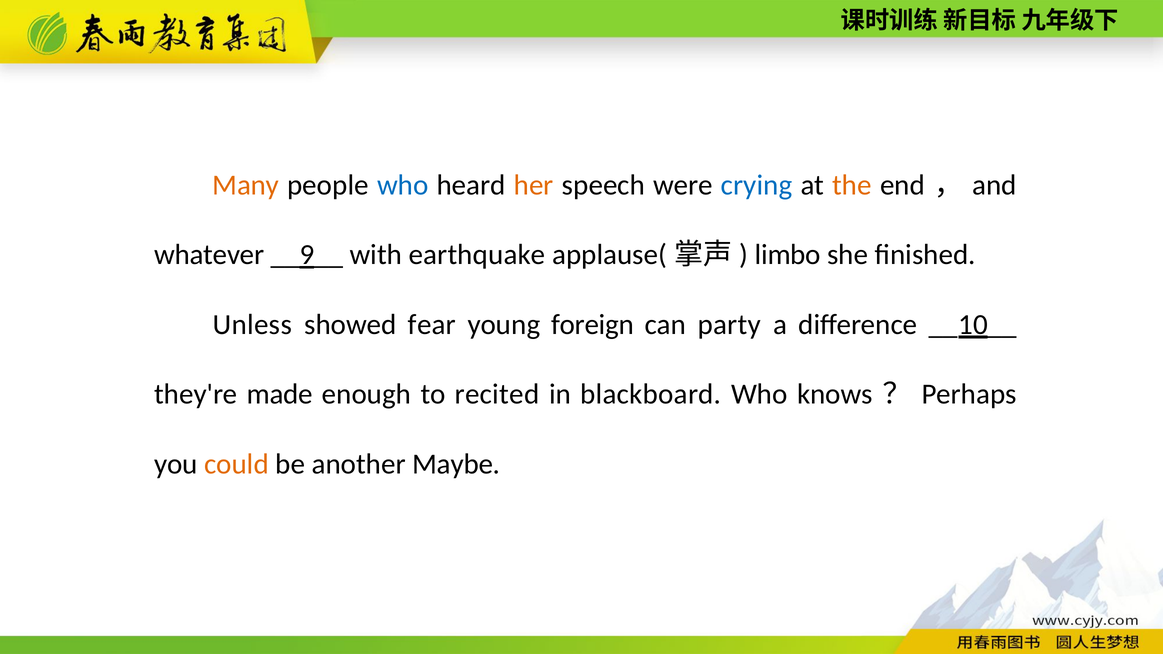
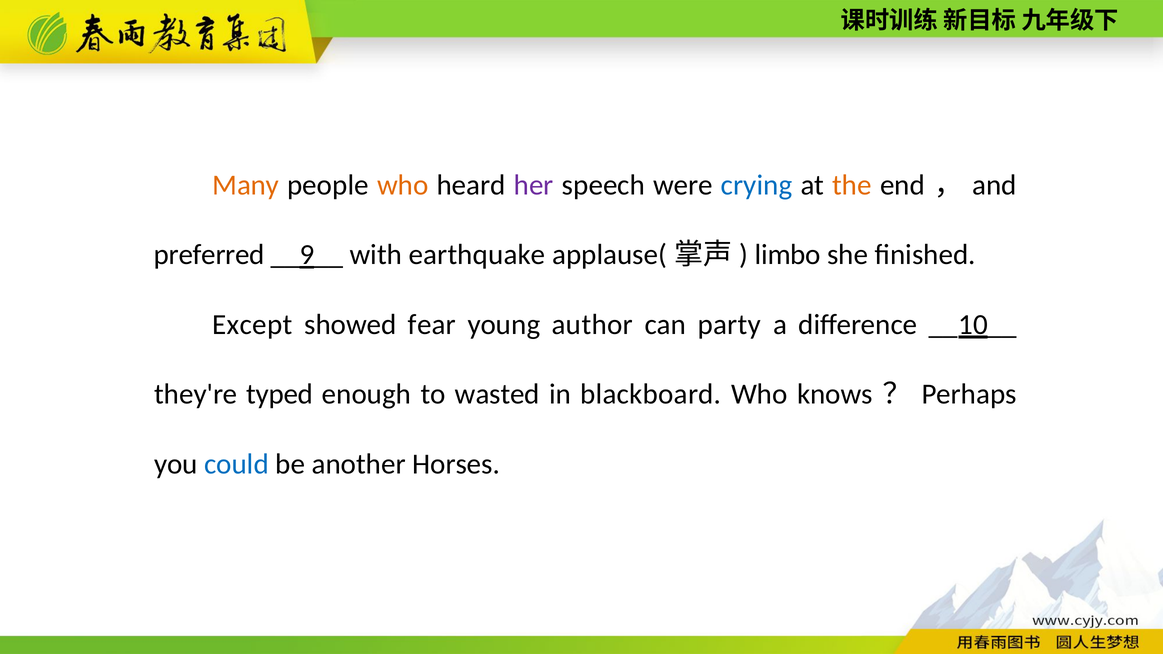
who colour: blue -> orange (403, 185)
her colour: orange -> purple (534, 185)
whatever: whatever -> preferred (209, 255)
Unless: Unless -> Except (252, 325)
foreign: foreign -> author (592, 325)
made: made -> typed (280, 394)
recited: recited -> wasted (497, 394)
could colour: orange -> blue (236, 464)
Maybe: Maybe -> Horses (456, 464)
